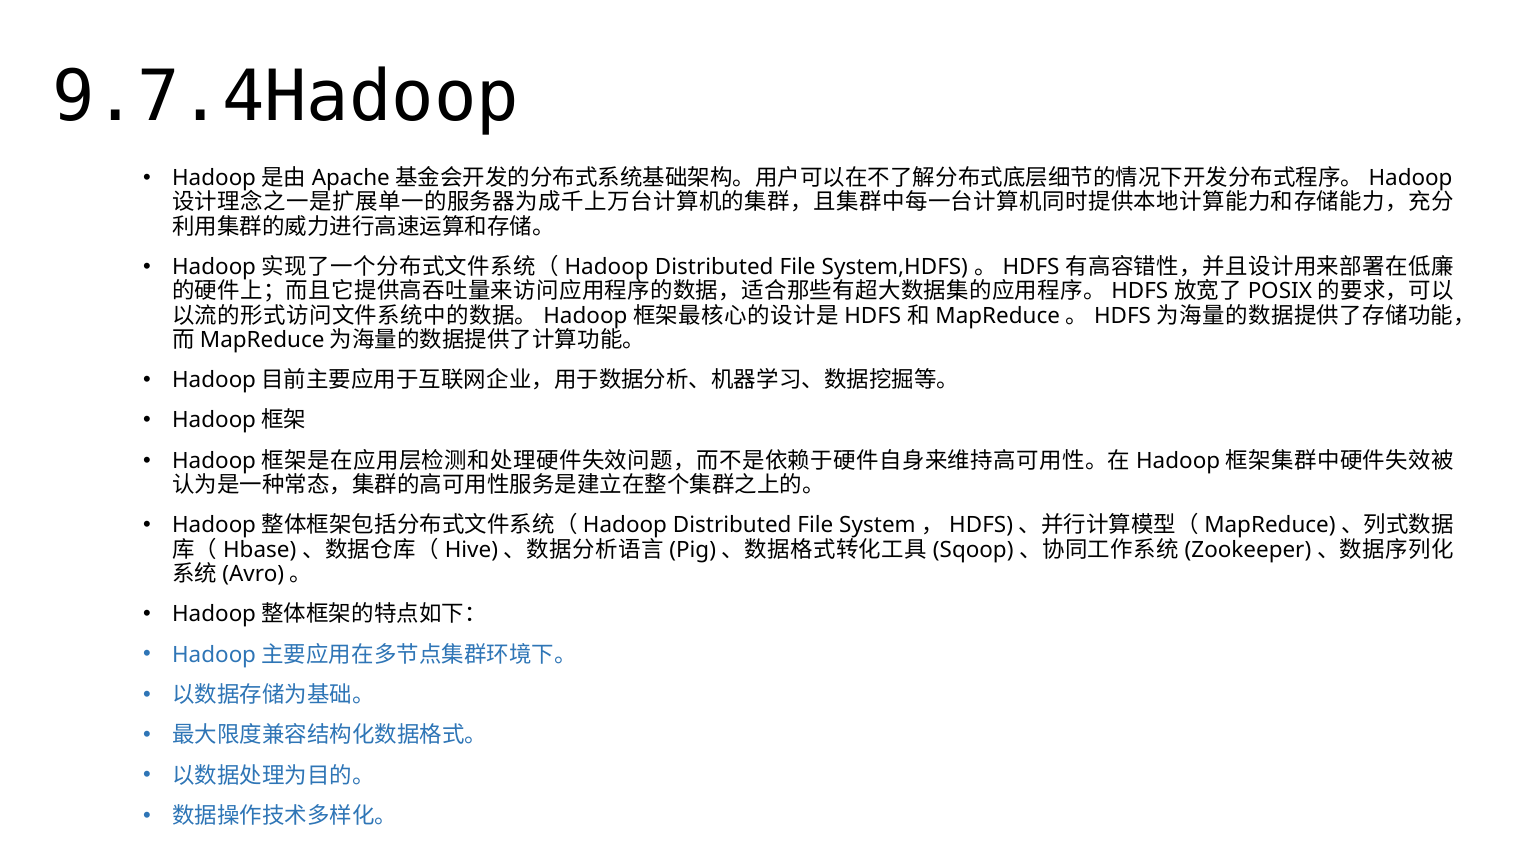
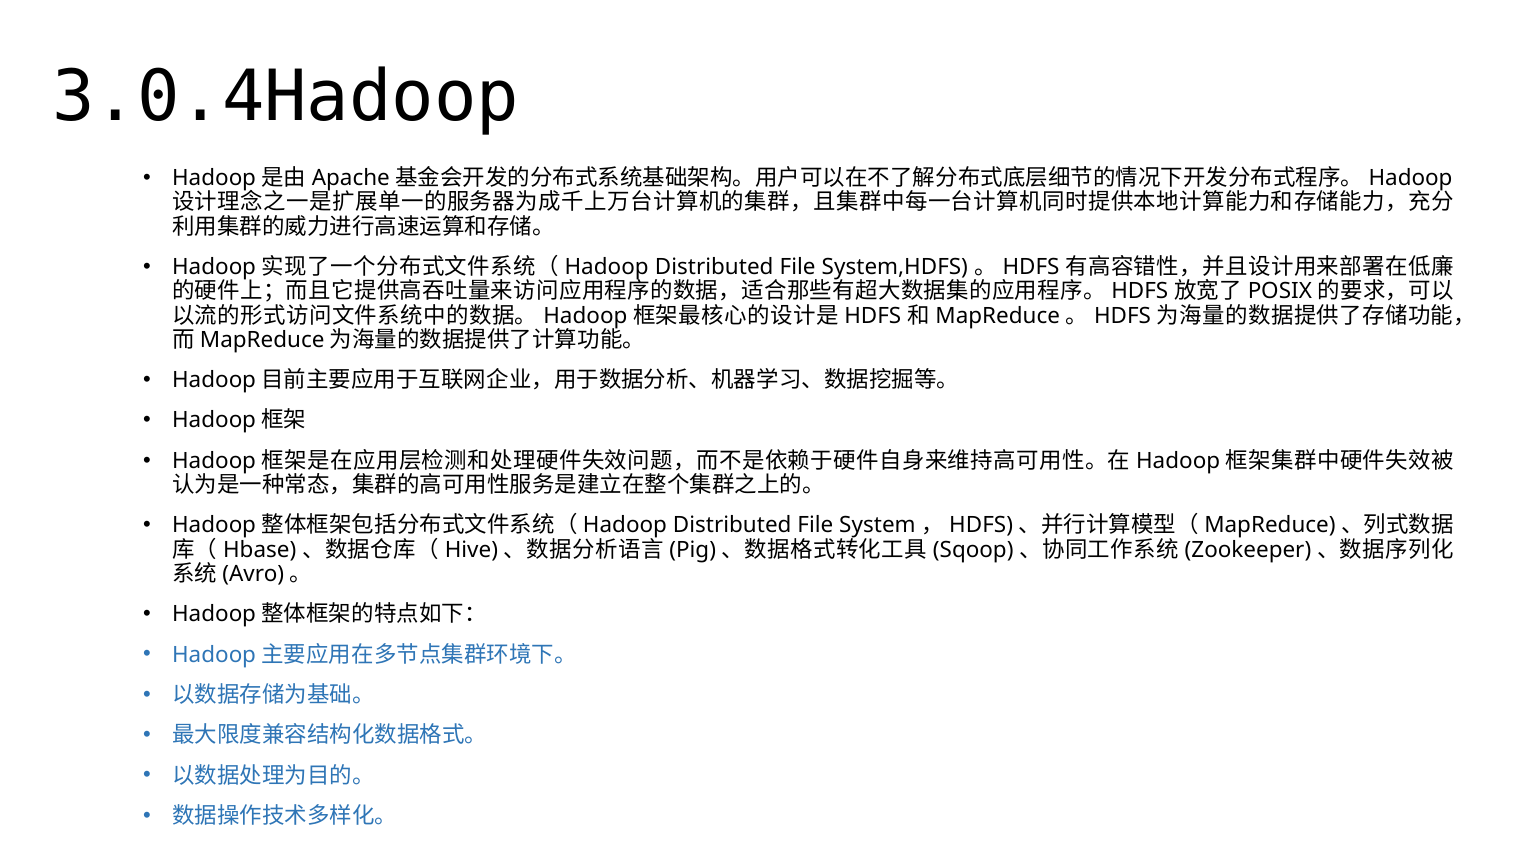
9.7.4Hadoop: 9.7.4Hadoop -> 3.0.4Hadoop (286, 97)
